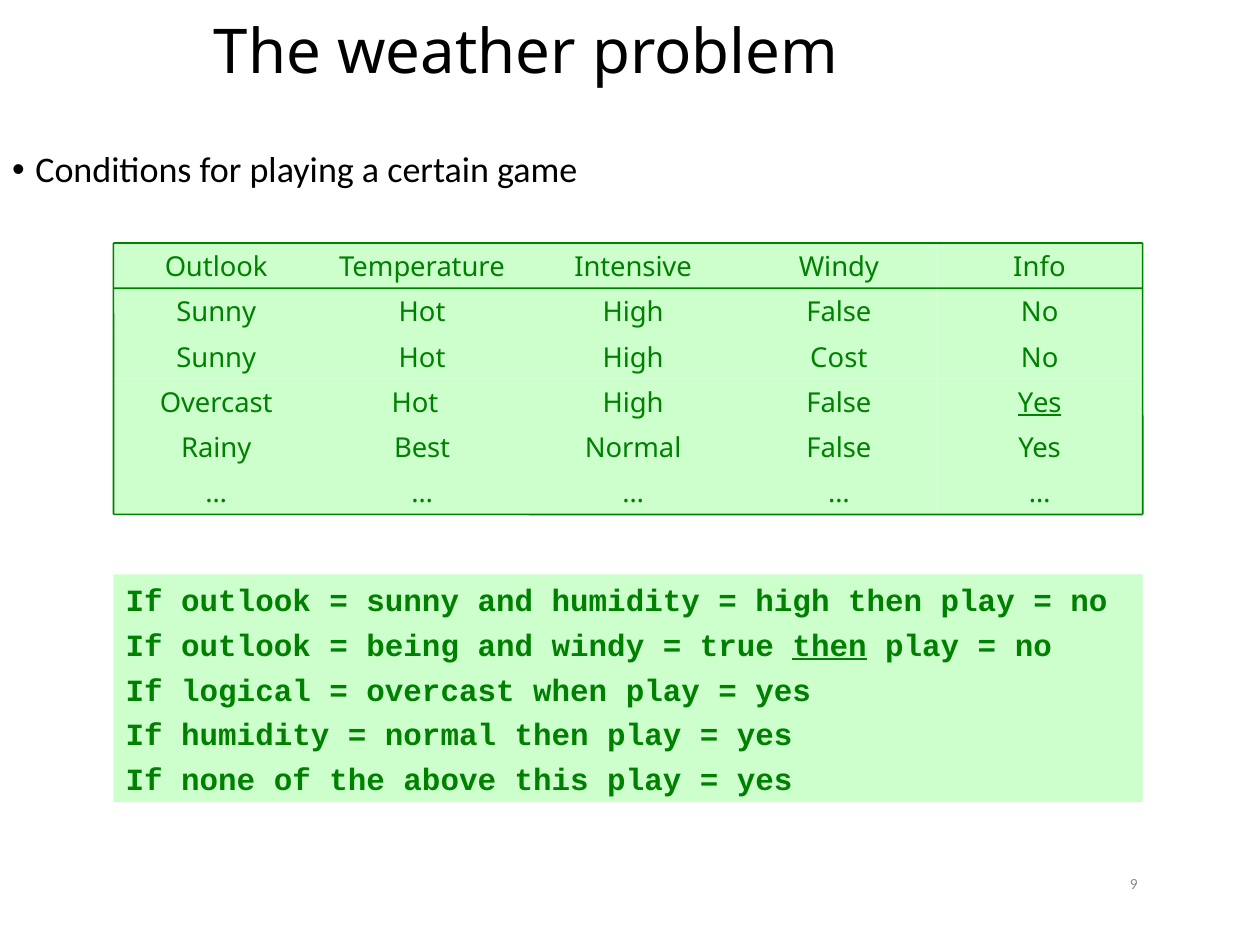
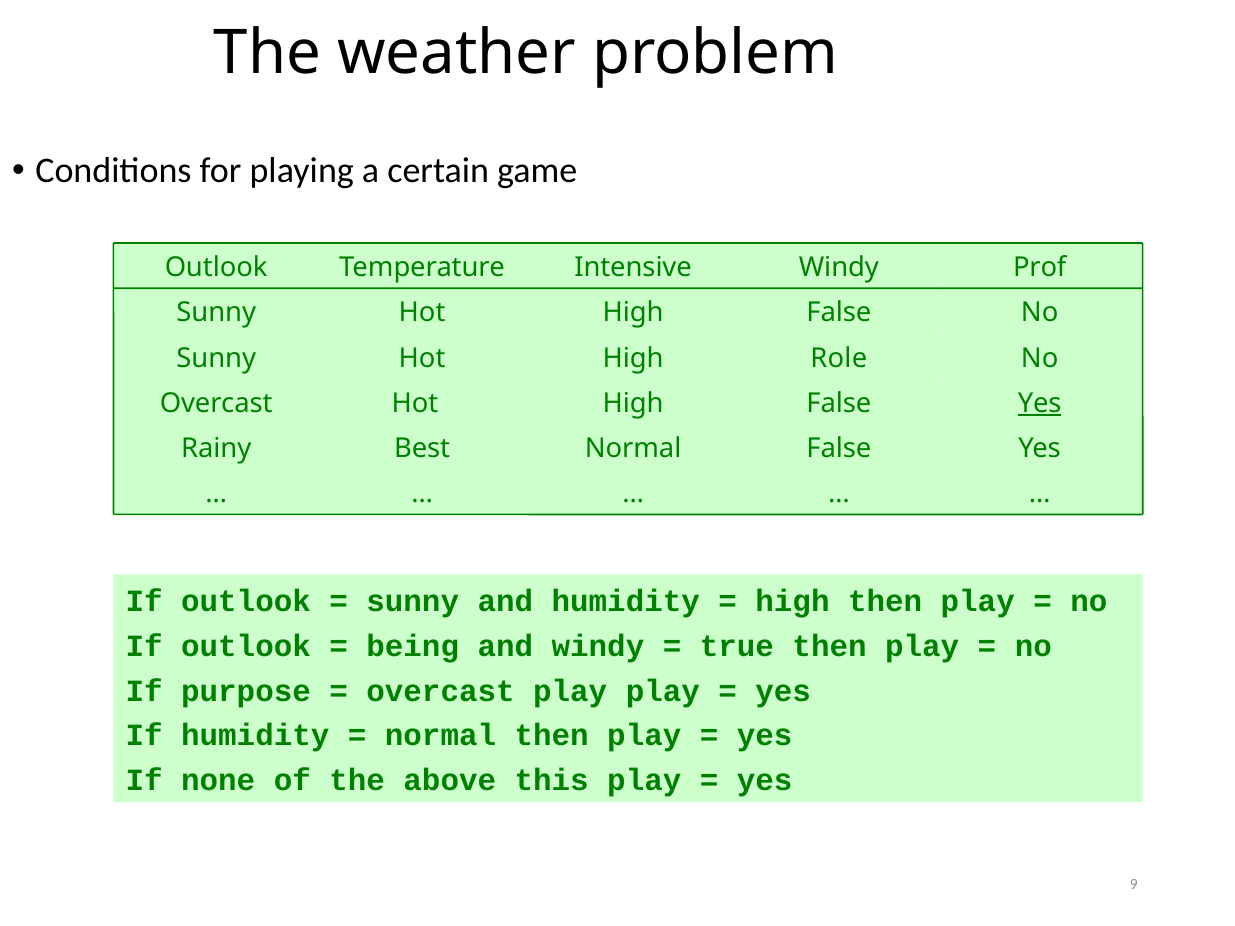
Info: Info -> Prof (1040, 268)
Cost: Cost -> Role (839, 358)
then underline: present -> none (830, 646)
logical: logical -> purpose (246, 691)
overcast when: when -> play (570, 691)
